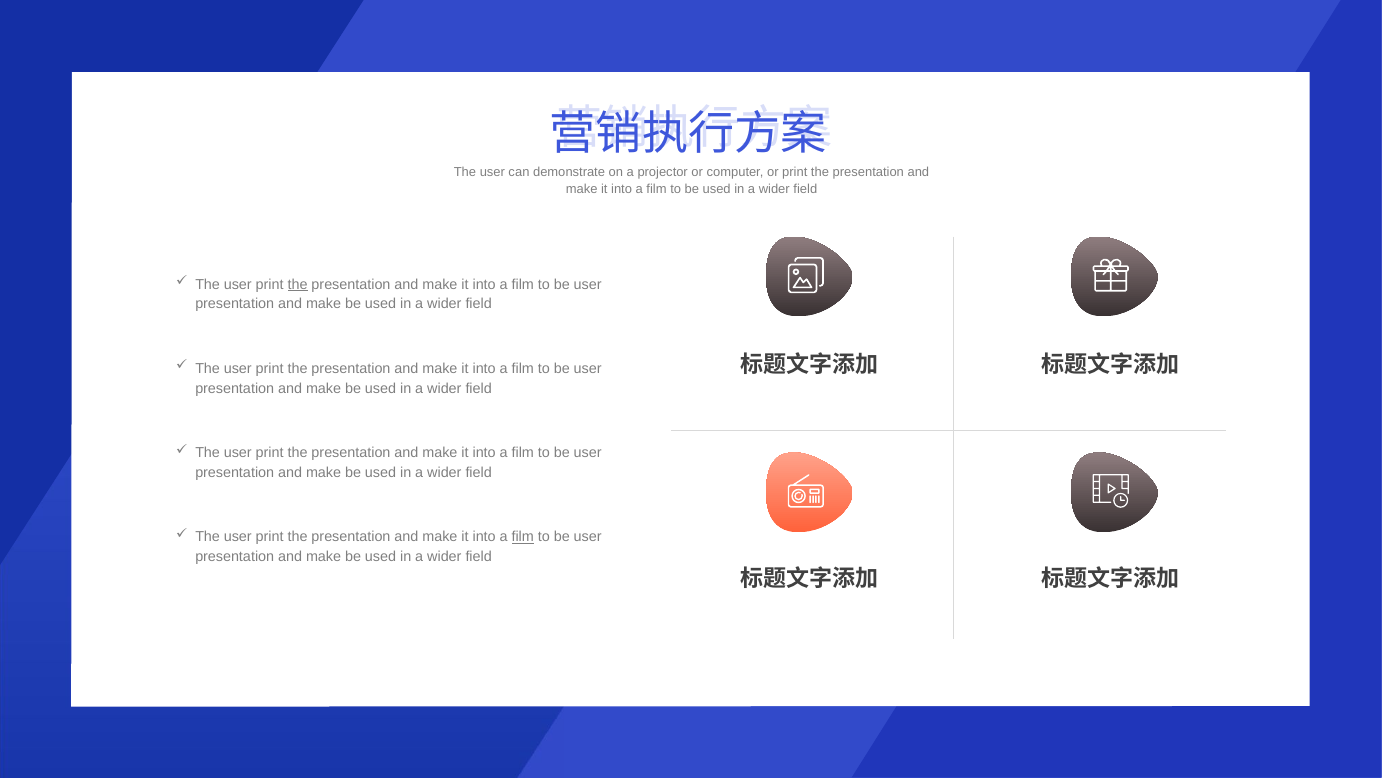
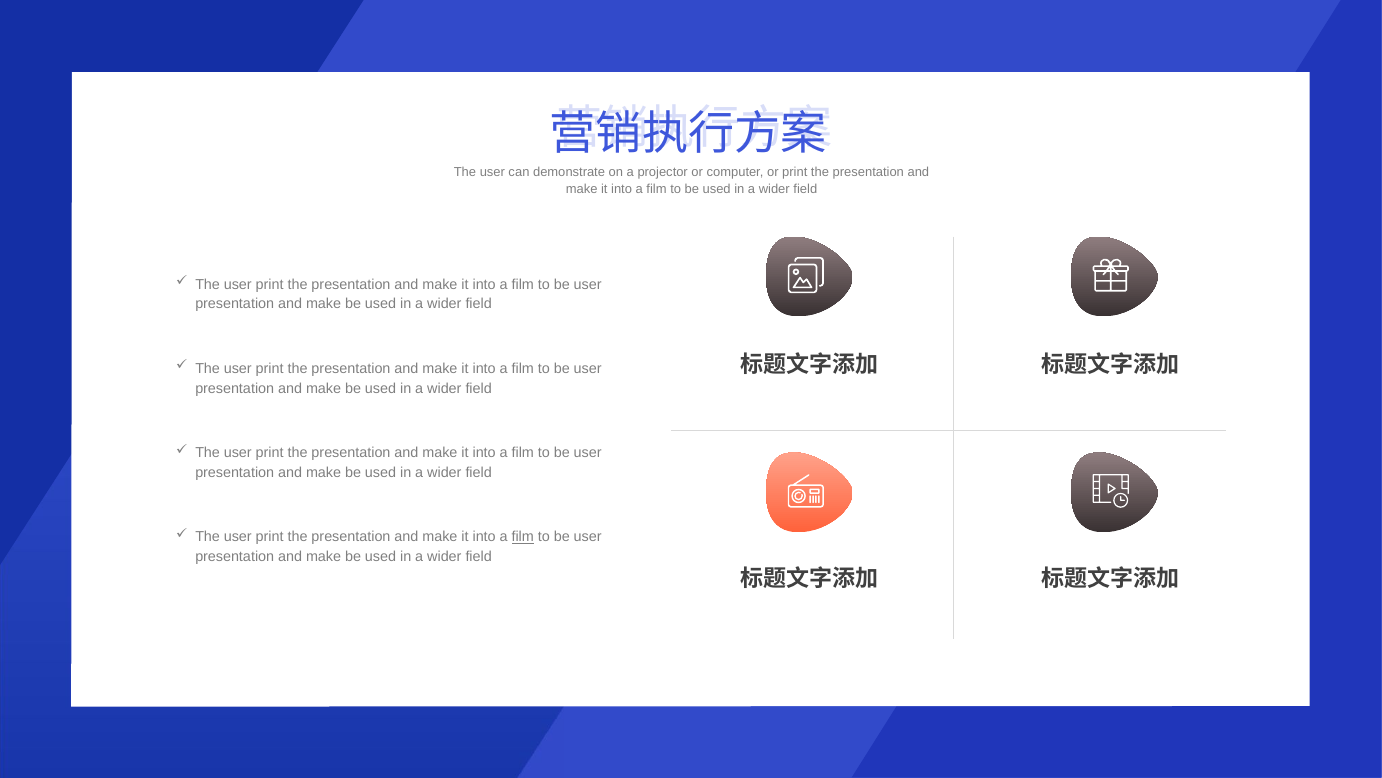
the underline: present -> none (298, 284)
